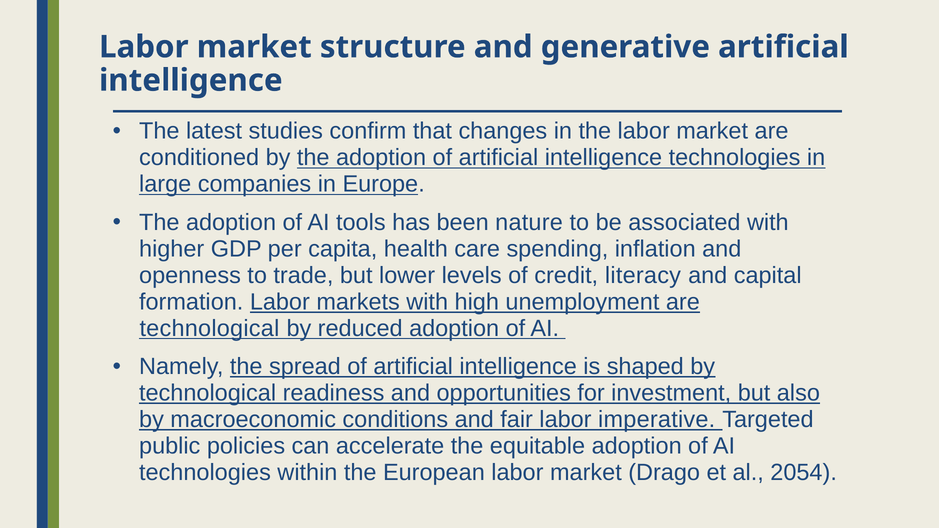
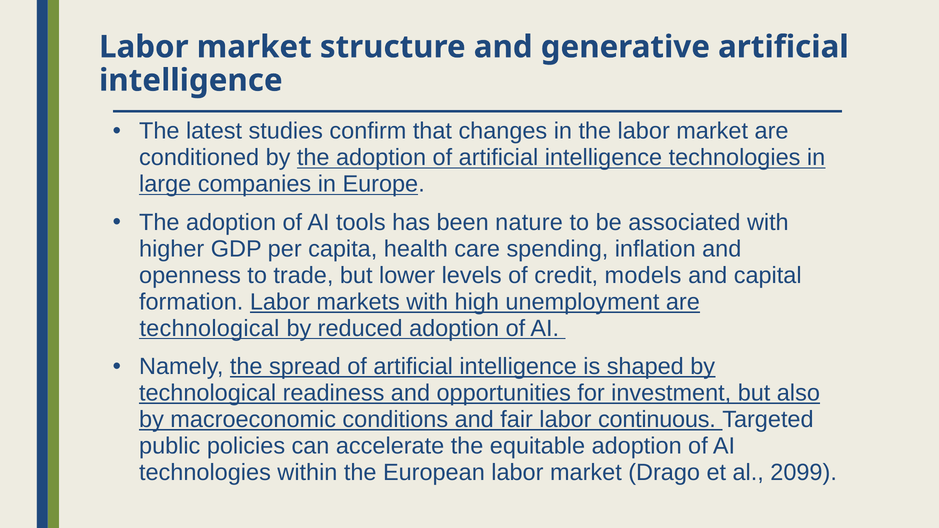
literacy: literacy -> models (643, 275)
imperative: imperative -> continuous (657, 420)
2054: 2054 -> 2099 (804, 473)
